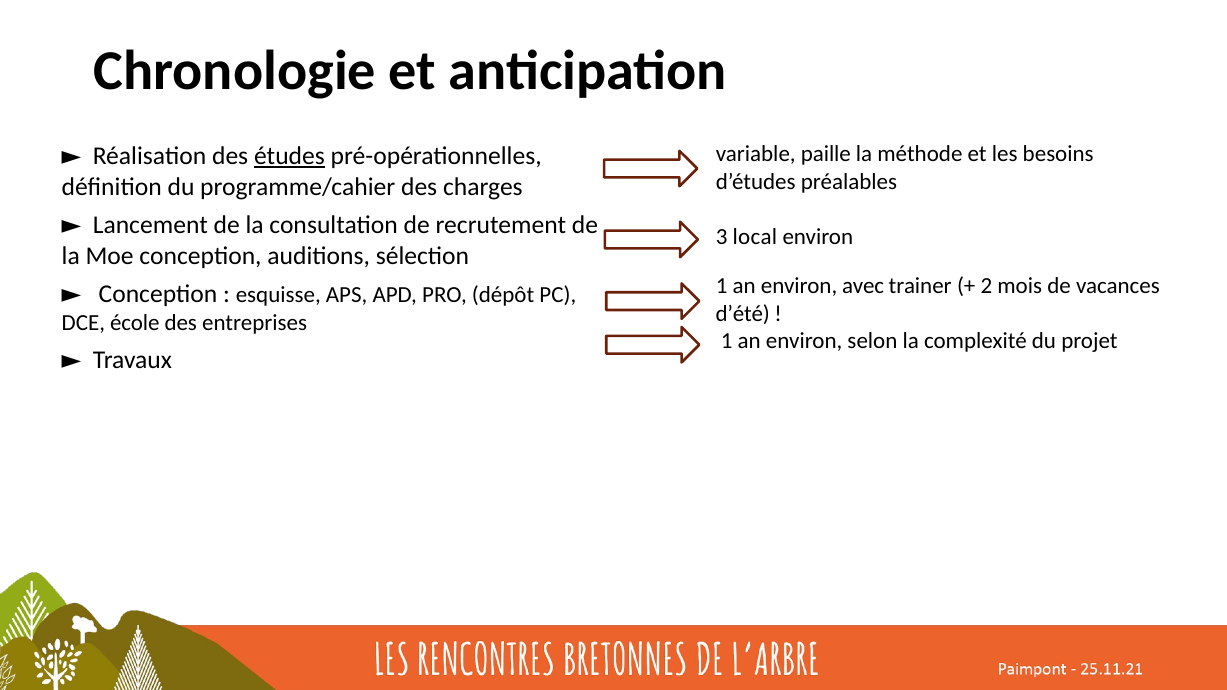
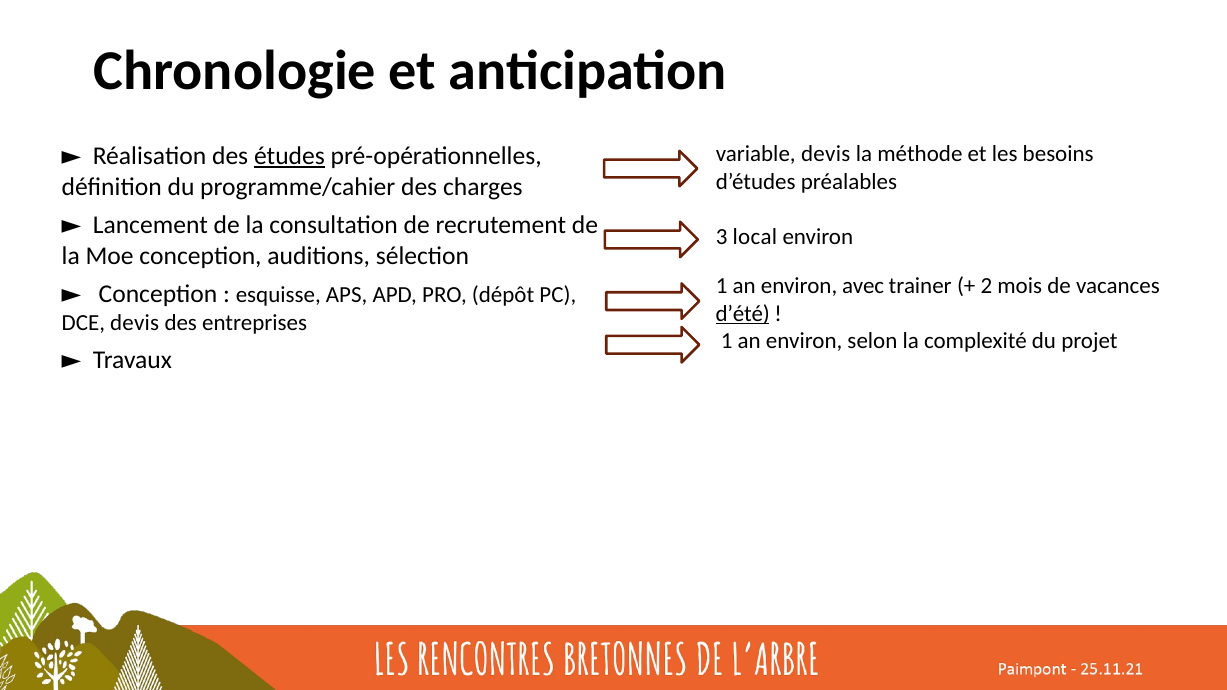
variable paille: paille -> devis (826, 154)
d’été underline: none -> present (743, 314)
DCE école: école -> devis (135, 323)
